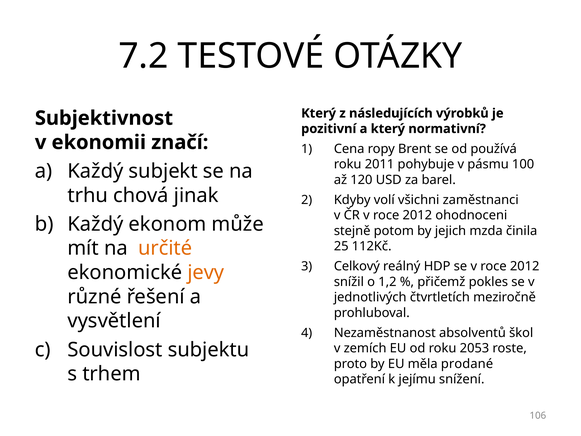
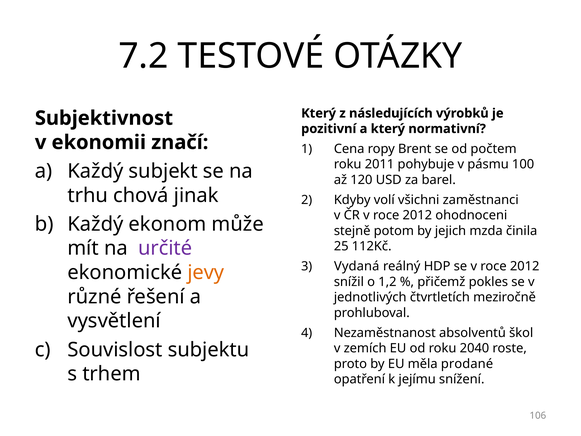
používá: používá -> počtem (494, 149)
určité colour: orange -> purple (165, 248)
Celkový: Celkový -> Vydaná (357, 266)
2053: 2053 -> 2040 (474, 348)
